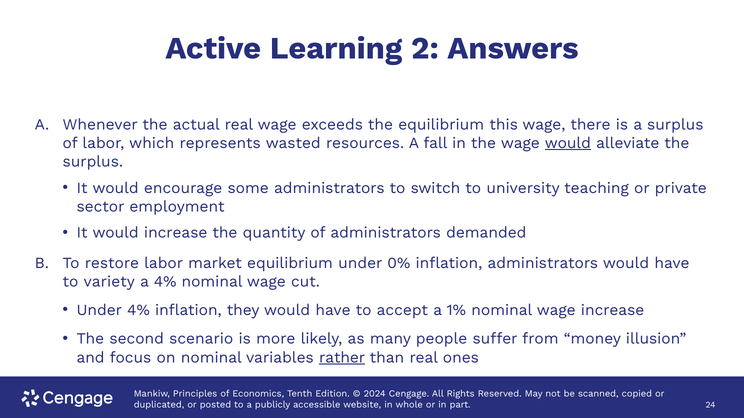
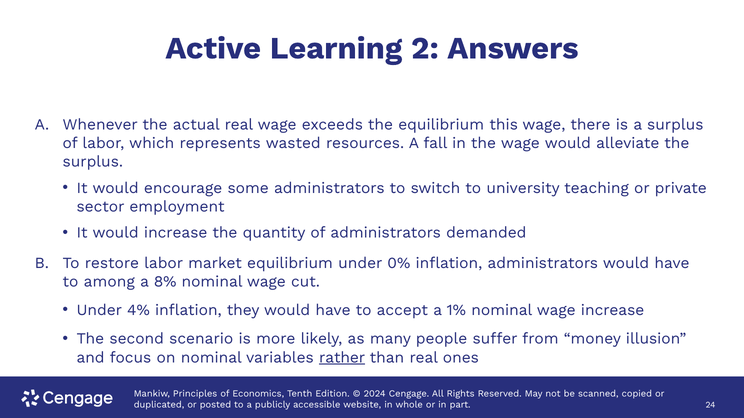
would underline: present -> none (568, 143)
variety: variety -> among (109, 282)
a 4%: 4% -> 8% (165, 282)
